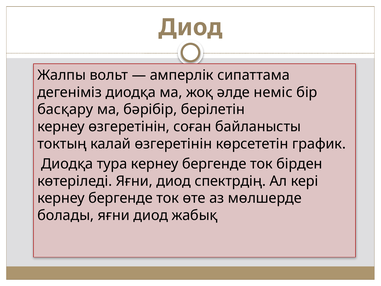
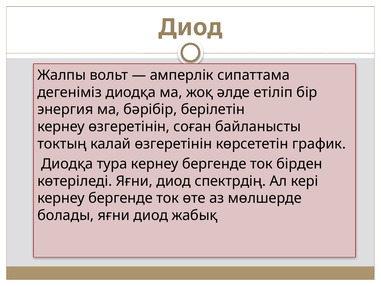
неміс: неміс -> етіліп (273, 92)
басқару: басқару -> энергия (65, 109)
